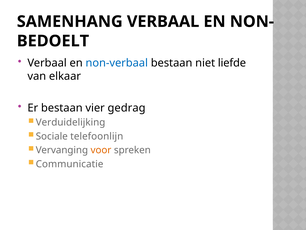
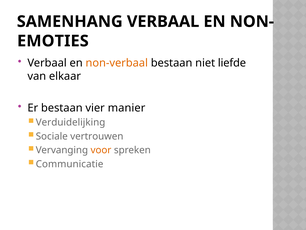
BEDOELT: BEDOELT -> EMOTIES (53, 41)
non-verbaal colour: blue -> orange (117, 63)
gedrag: gedrag -> manier (127, 108)
telefoonlijn: telefoonlijn -> vertrouwen (97, 136)
